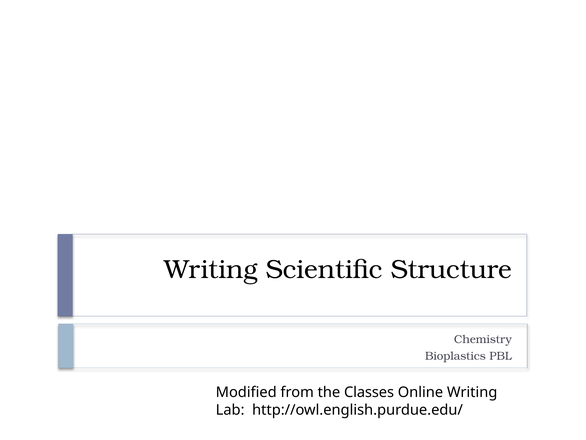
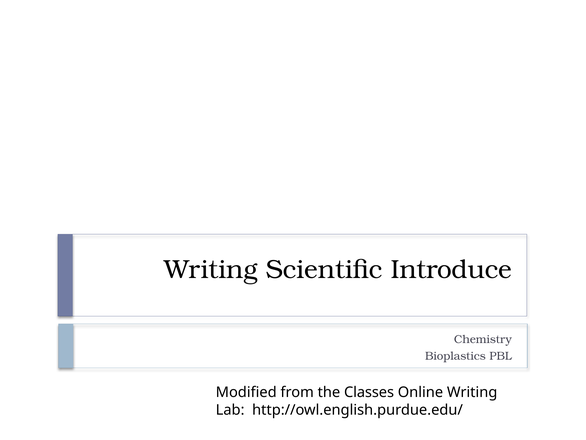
Structure: Structure -> Introduce (451, 269)
